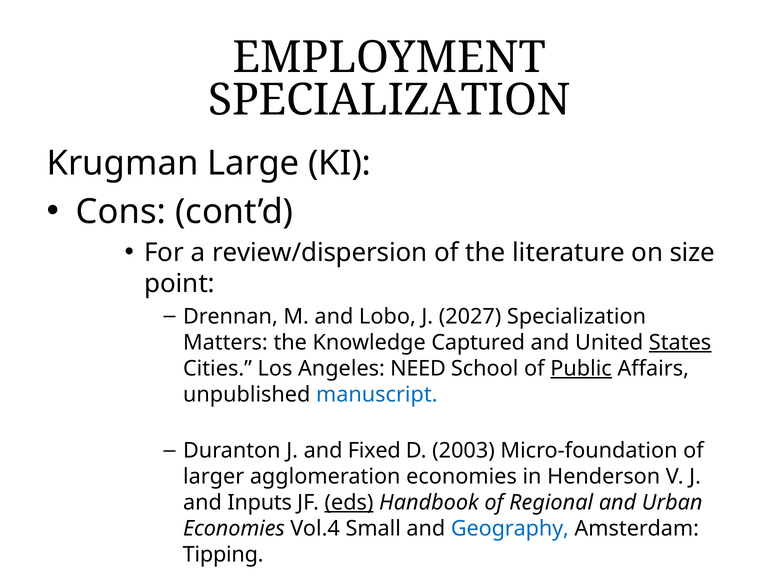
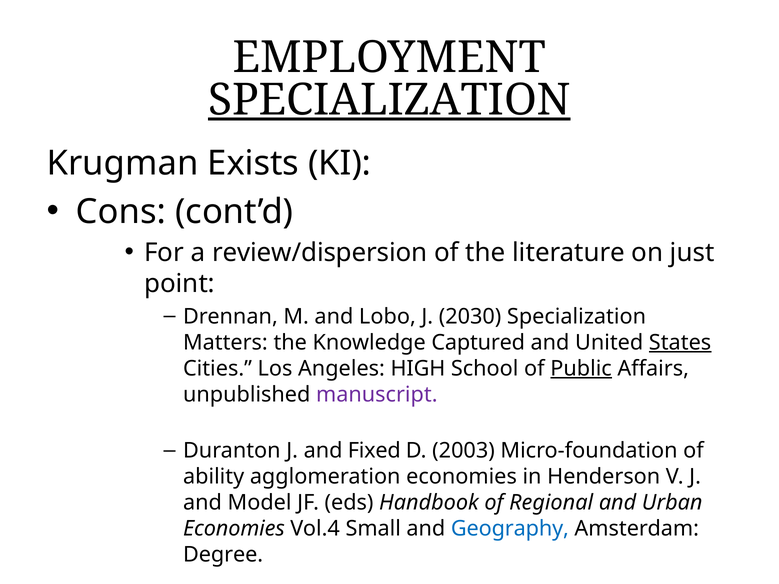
SPECIALIZATION underline: none -> present (389, 100)
Large: Large -> Exists (253, 163)
size: size -> just (692, 253)
2027: 2027 -> 2030 (470, 317)
NEED: NEED -> HIGH (418, 369)
manuscript colour: blue -> purple (377, 395)
larger: larger -> ability (214, 477)
Inputs: Inputs -> Model (260, 503)
eds underline: present -> none (349, 503)
Tipping: Tipping -> Degree (223, 555)
